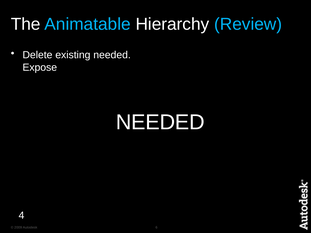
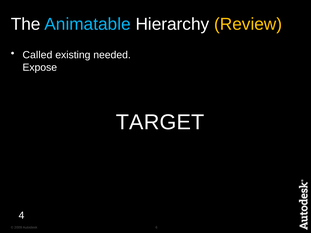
Review colour: light blue -> yellow (248, 24)
Delete: Delete -> Called (37, 55)
NEEDED: NEEDED -> TARGET (160, 122)
